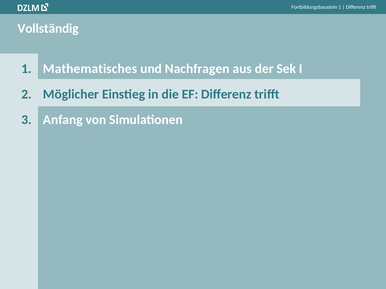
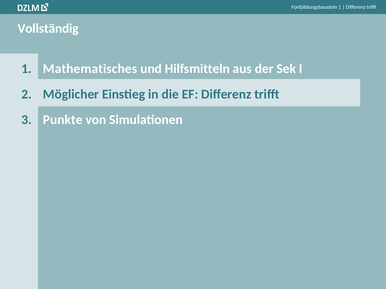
Nachfragen: Nachfragen -> Hilfsmitteln (197, 69)
Anfang: Anfang -> Punkte (63, 120)
